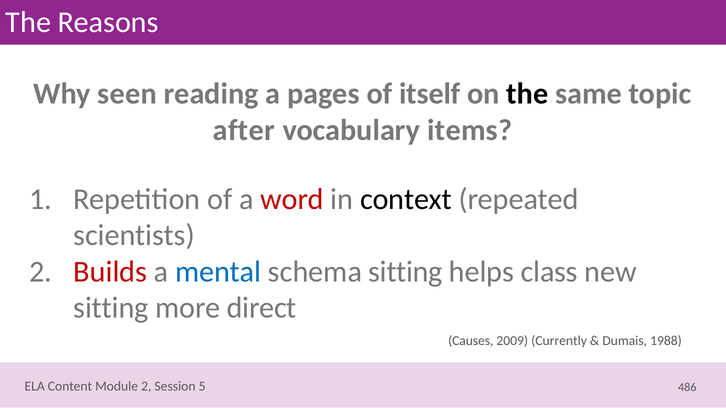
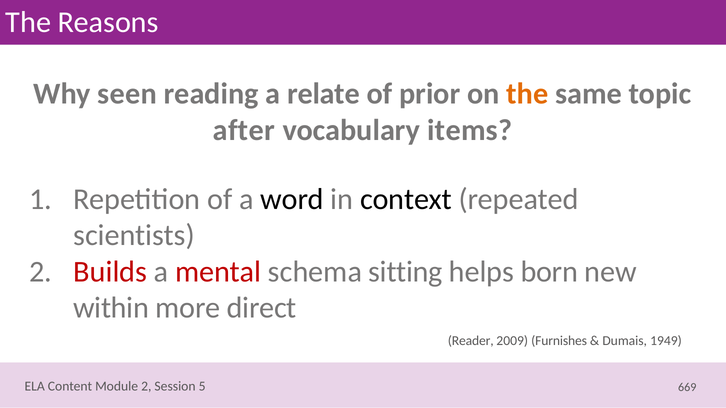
pages: pages -> relate (324, 94)
itself: itself -> prior (430, 94)
the colour: black -> orange (527, 94)
word colour: red -> black (292, 199)
mental colour: blue -> red (218, 272)
class: class -> born (549, 272)
sitting: sitting -> within (111, 308)
Causes: Causes -> Reader (471, 341)
Currently: Currently -> Furnishes (559, 341)
1988: 1988 -> 1949 (666, 341)
486: 486 -> 669 (687, 388)
